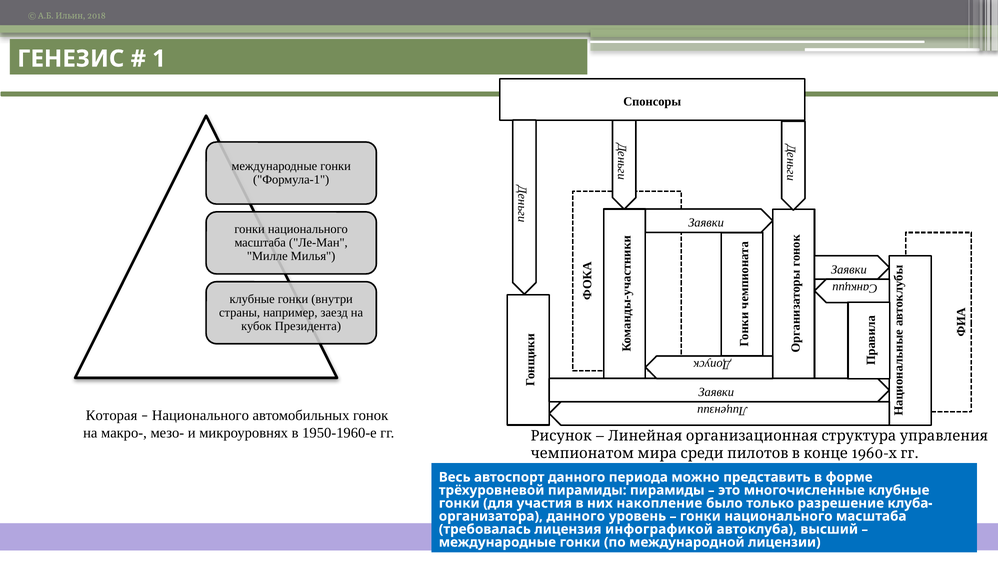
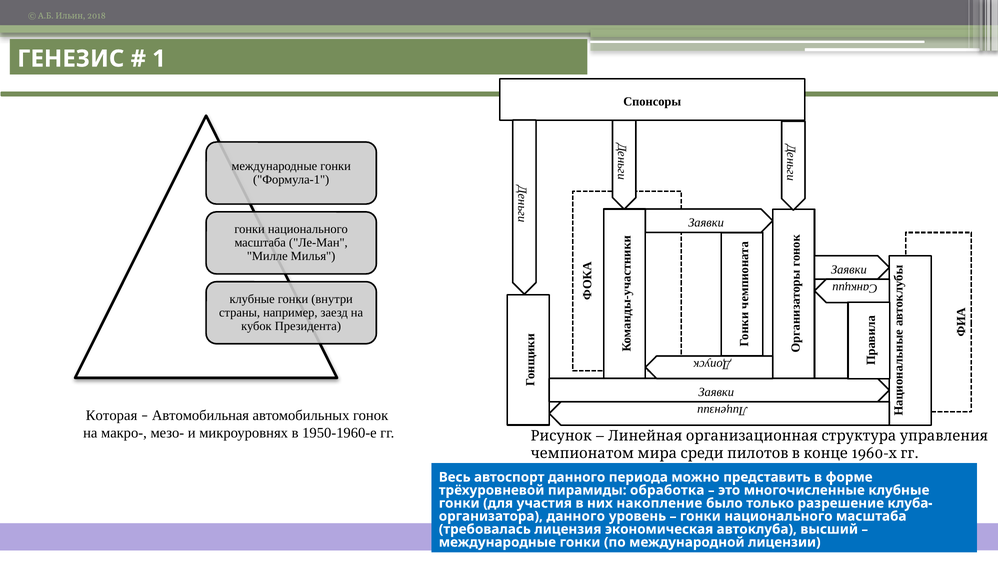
Национального: Национального -> Автомобильная (200, 415)
пирамиды пирамиды: пирамиды -> обработка (667, 490)
инфографикой: инфографикой -> экономическая (659, 529)
